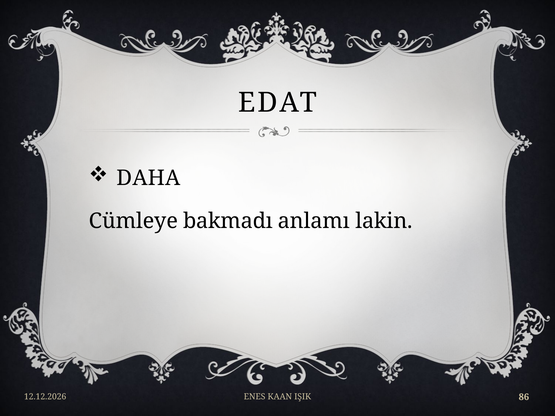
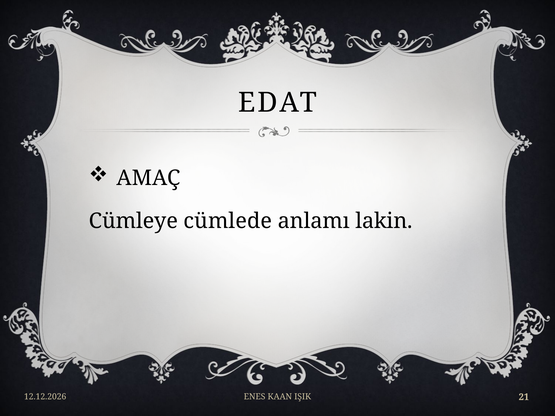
DAHA: DAHA -> AMAÇ (149, 178)
bakmadı: bakmadı -> cümlede (228, 221)
86: 86 -> 21 (524, 397)
